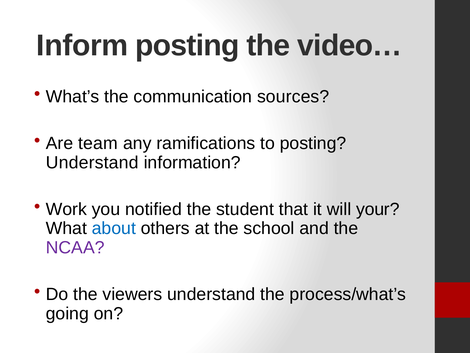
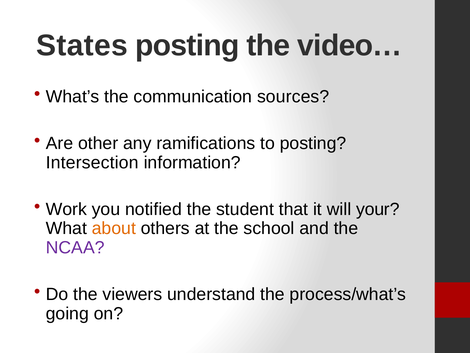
Inform: Inform -> States (82, 46)
team: team -> other (98, 143)
Understand: Understand -> Intersection (92, 162)
about colour: blue -> orange (114, 228)
